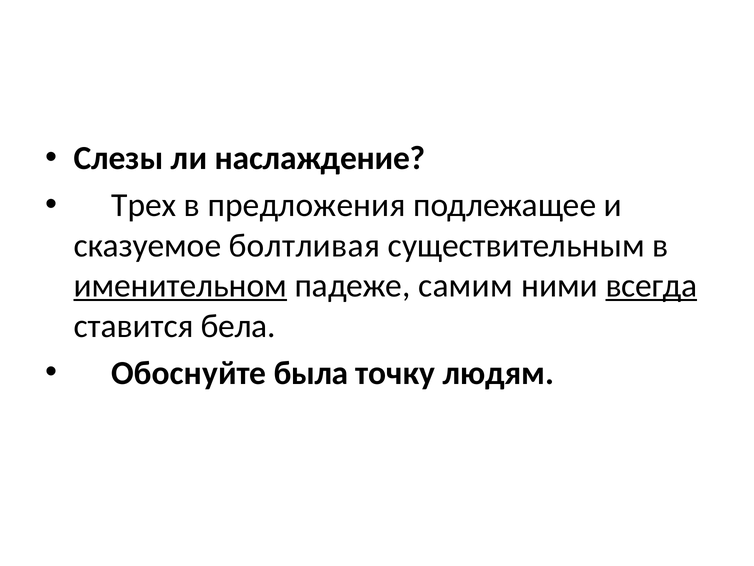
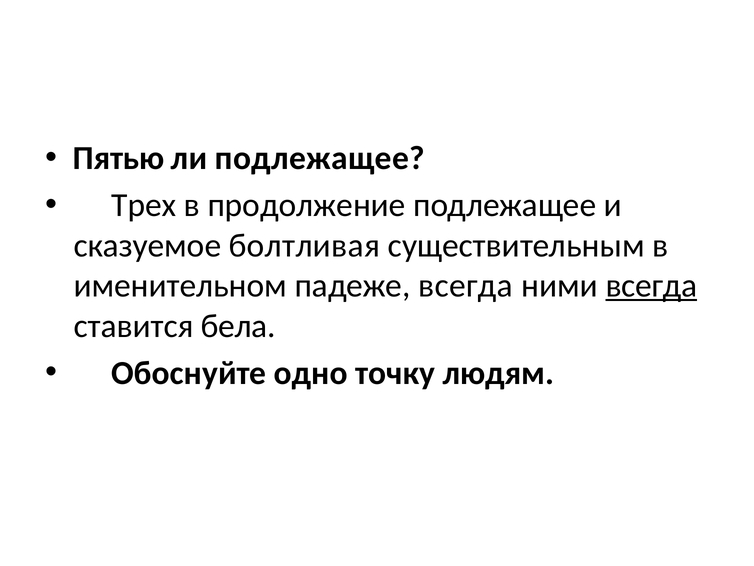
Слезы: Слезы -> Пятью (119, 158)
ли наслаждение: наслаждение -> подлежащее (320, 158)
предложения: предложения -> продолжение (307, 205)
именительном underline: present -> none (180, 286)
падеже самим: самим -> всегда (466, 286)
была: была -> одно (311, 373)
